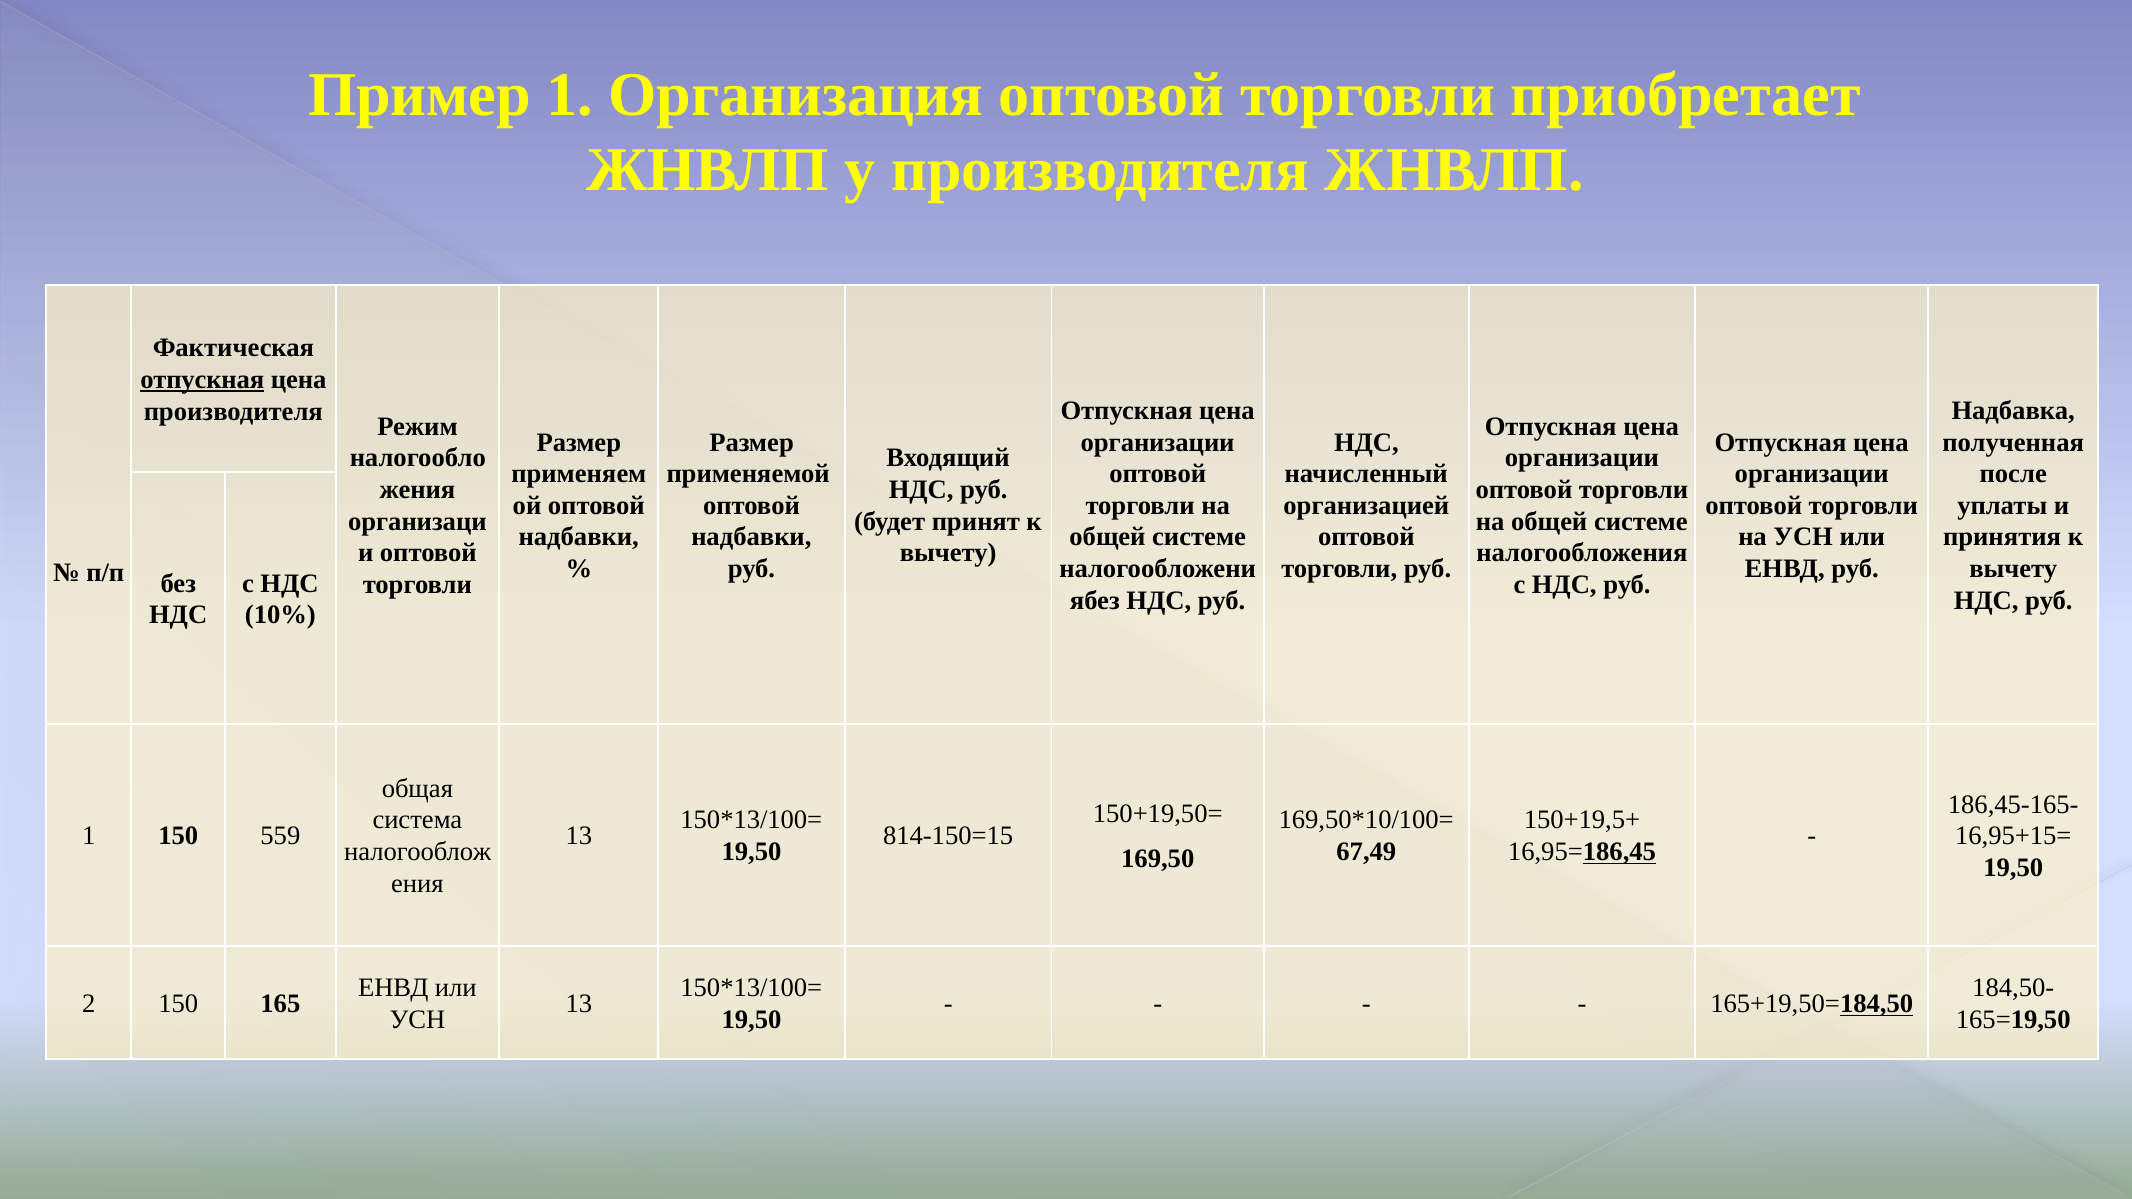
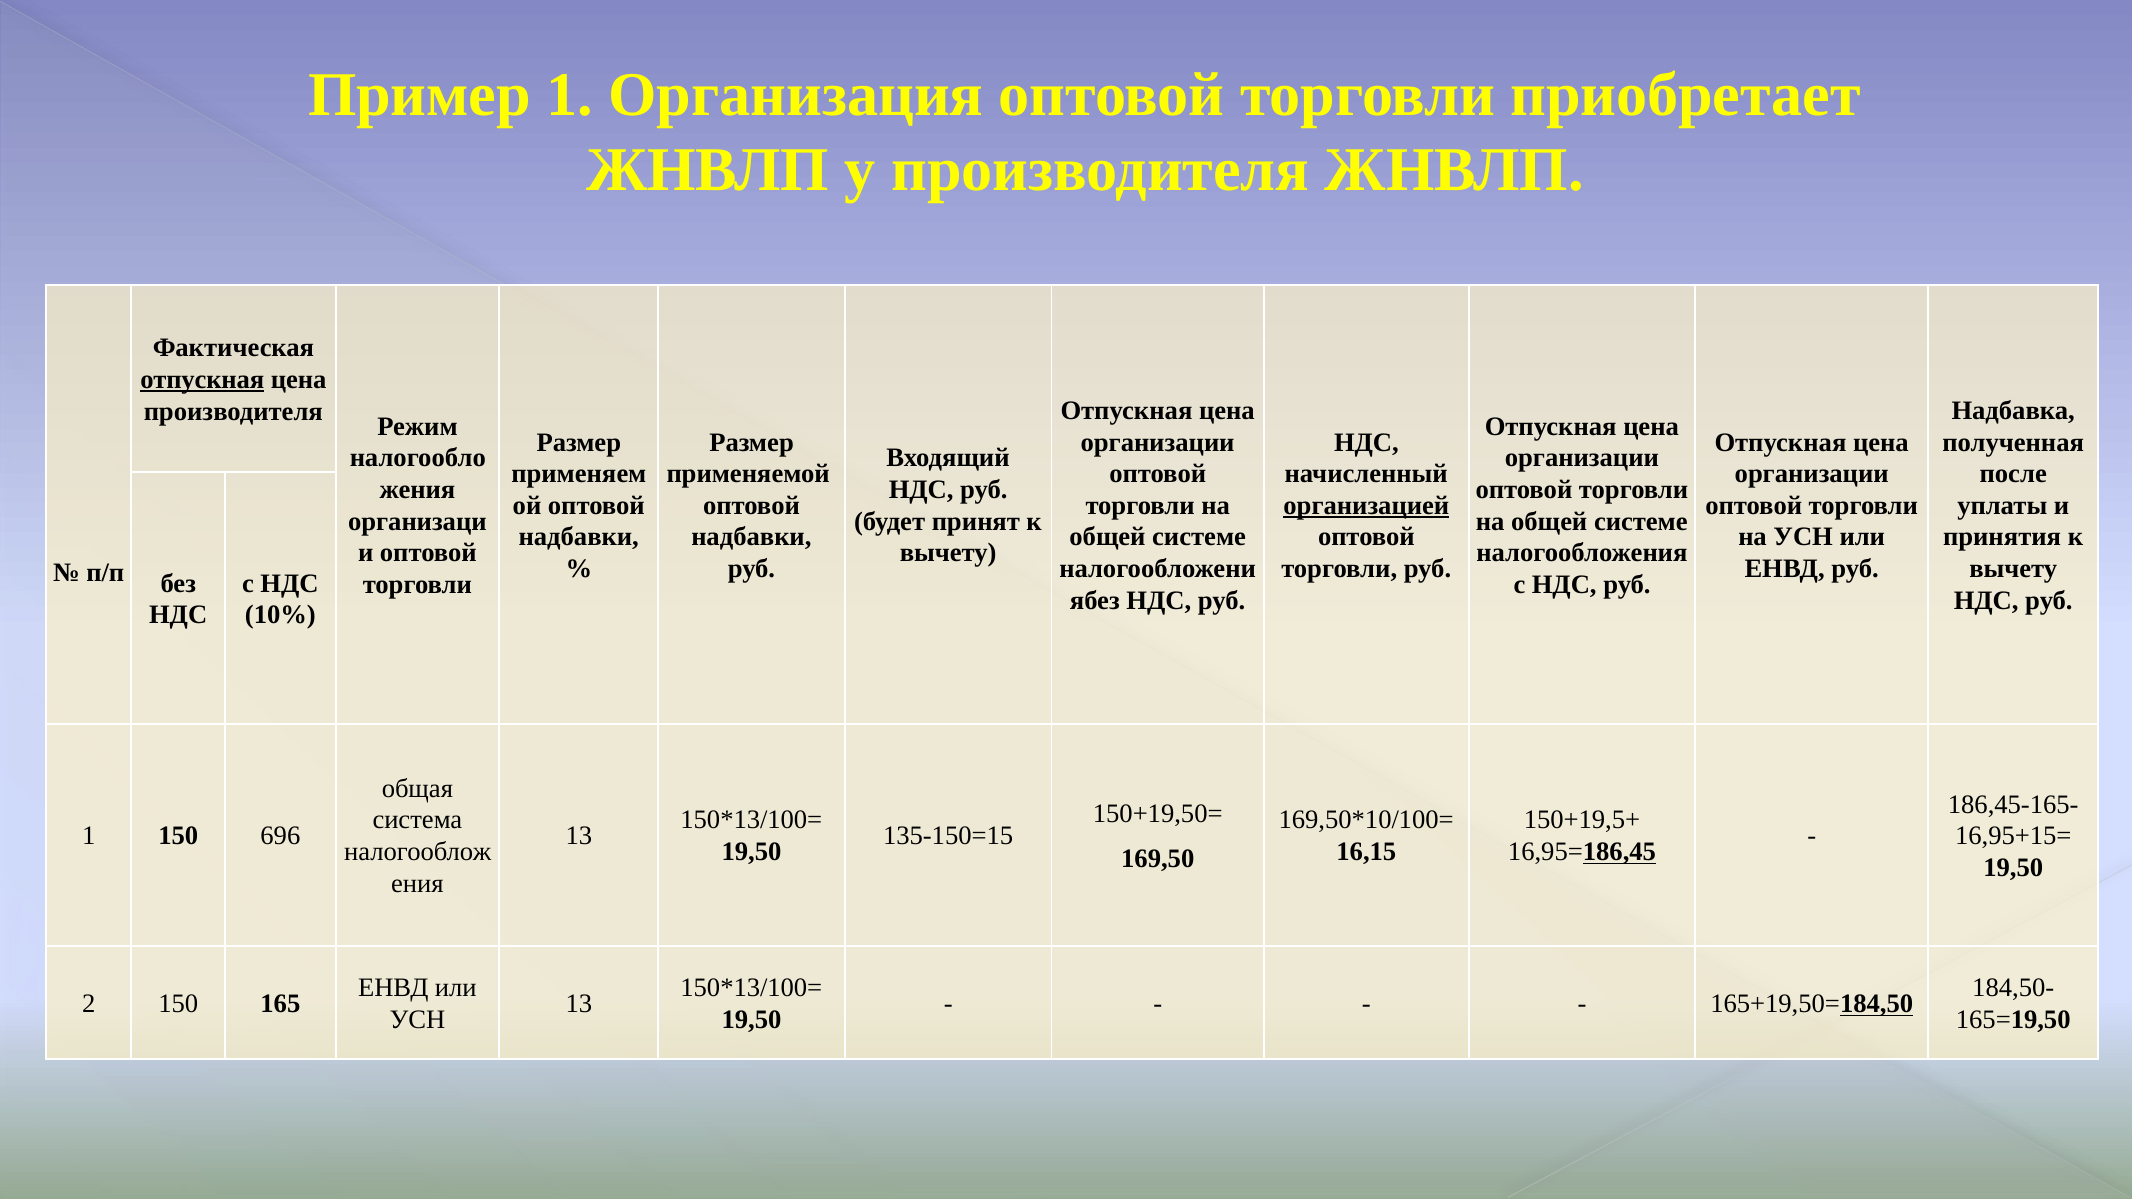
организацией underline: none -> present (1366, 506)
559: 559 -> 696 (280, 836)
814-150=15: 814-150=15 -> 135-150=15 (948, 836)
67,49: 67,49 -> 16,15 (1366, 852)
